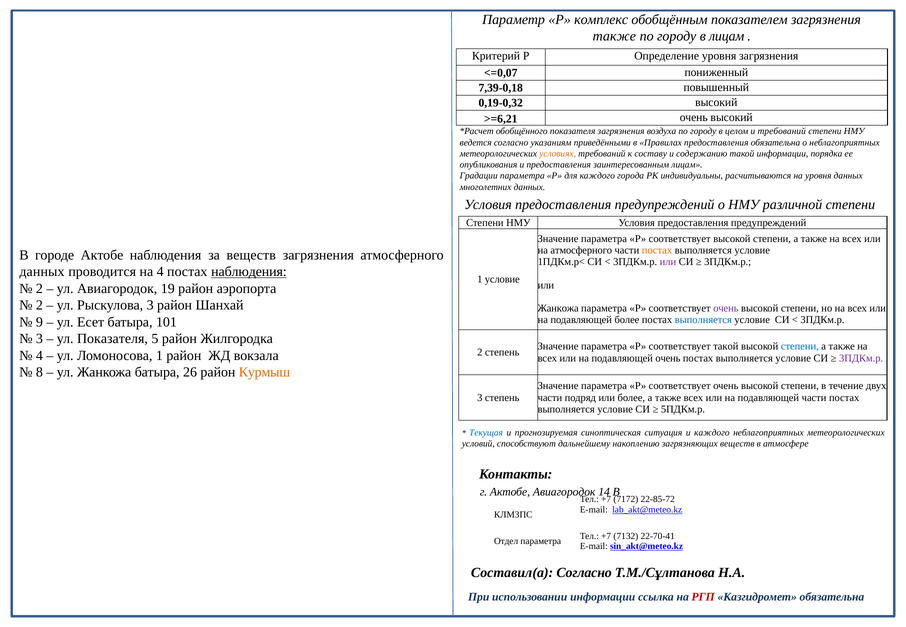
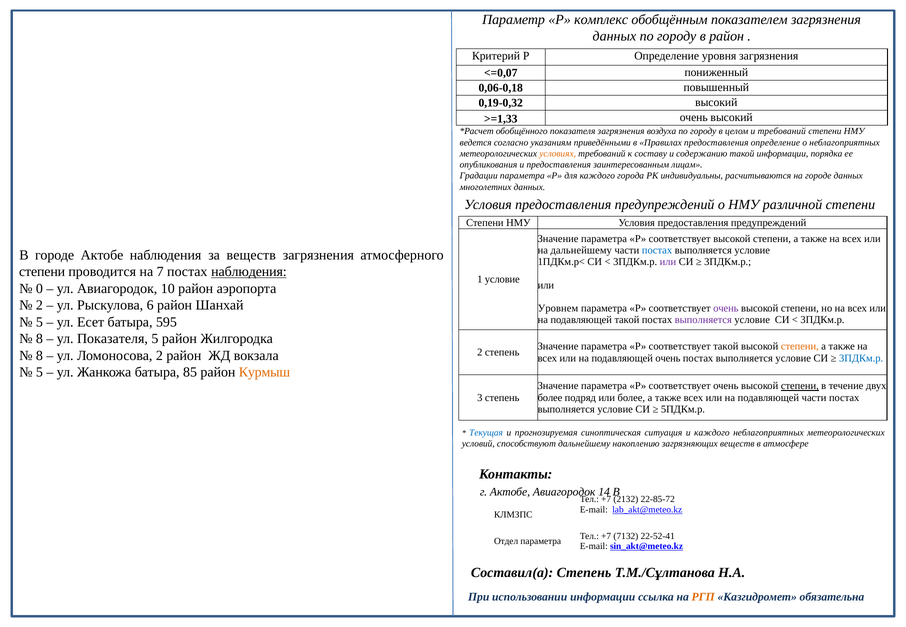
также: также -> данных (614, 36)
в лицам: лицам -> район (727, 36)
7,39-0,18: 7,39-0,18 -> 0,06-0,18 (501, 88)
>=6,21: >=6,21 -> >=1,33 (501, 119)
предоставления обязательна: обязательна -> определение (775, 143)
на уровня: уровня -> городе (818, 176)
на атмосферного: атмосферного -> дальнейшему (581, 250)
постах colour: orange -> blue (657, 250)
данных: данных -> степени (42, 272)
на 4: 4 -> 7 (160, 272)
2: 2 -> 0 (39, 289)
19: 19 -> 10 (168, 289)
Рыскулова 3: 3 -> 6 (150, 305)
Жанкожа: Жанкожа -> Уровнем (558, 308)
подавляющей более: более -> такой (627, 320)
выполняется colour: blue -> purple (703, 320)
9: 9 -> 5 (39, 322)
101: 101 -> 595 (166, 322)
3: 3 -> 8 (39, 339)
степени colour: blue -> orange (800, 347)
4: 4 -> 8 (39, 356)
Ломоносова 1: 1 -> 2 (159, 356)
3ПДКм.р colour: purple -> blue (861, 358)
8: 8 -> 5 (39, 372)
26: 26 -> 85 (190, 372)
степени underline: none -> present (800, 386)
части: части -> более (550, 398)
7172: 7172 -> 2132 (626, 499)
22-70-41: 22-70-41 -> 22-52-41 (658, 536)
Составил(а Согласно: Согласно -> Степень (584, 573)
РГП colour: red -> orange (703, 597)
